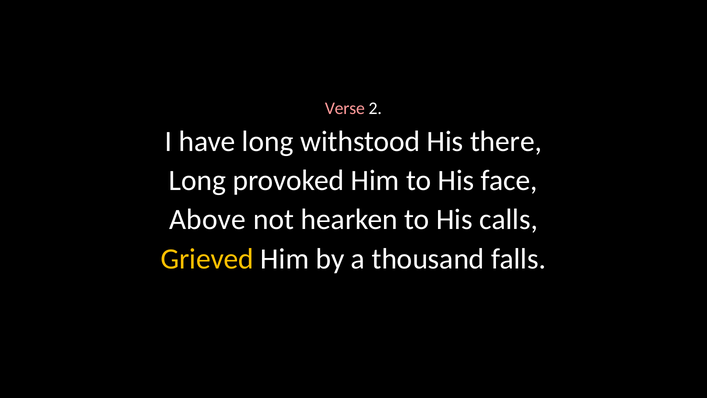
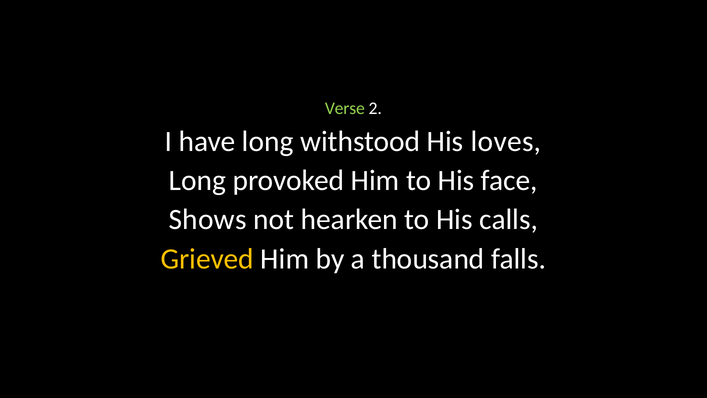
Verse colour: pink -> light green (345, 108)
there: there -> loves (506, 141)
Above: Above -> Shows (208, 220)
